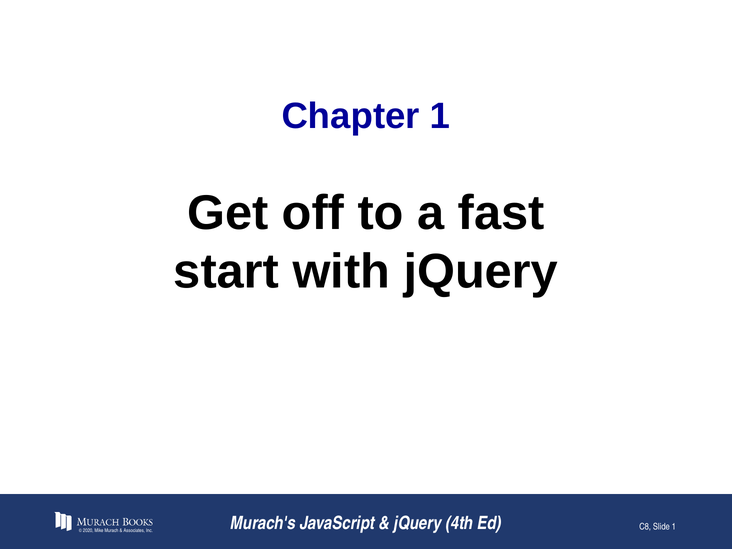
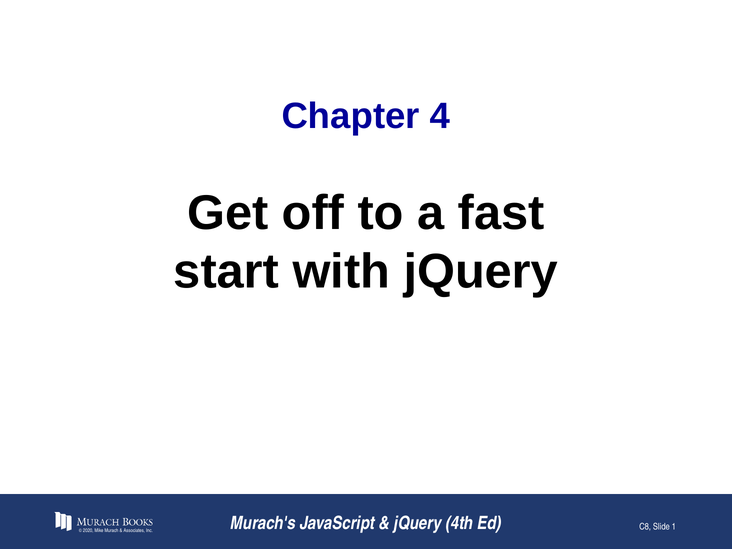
Chapter 1: 1 -> 4 (440, 116)
